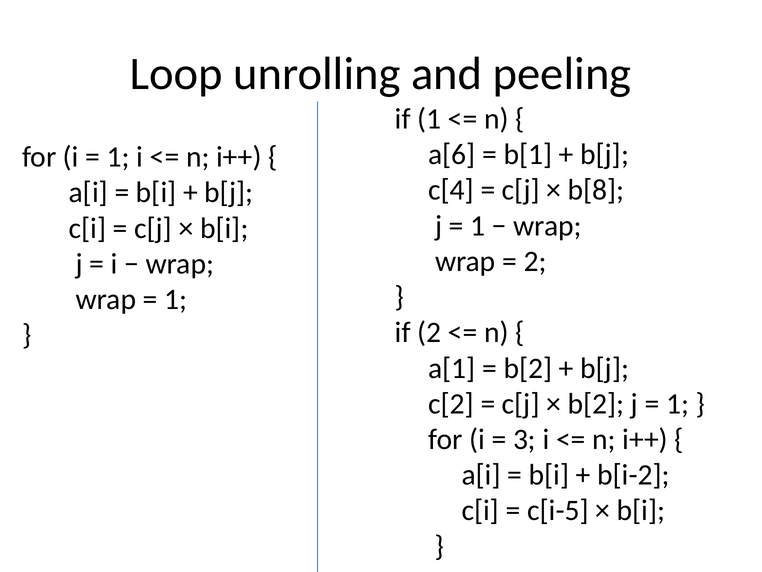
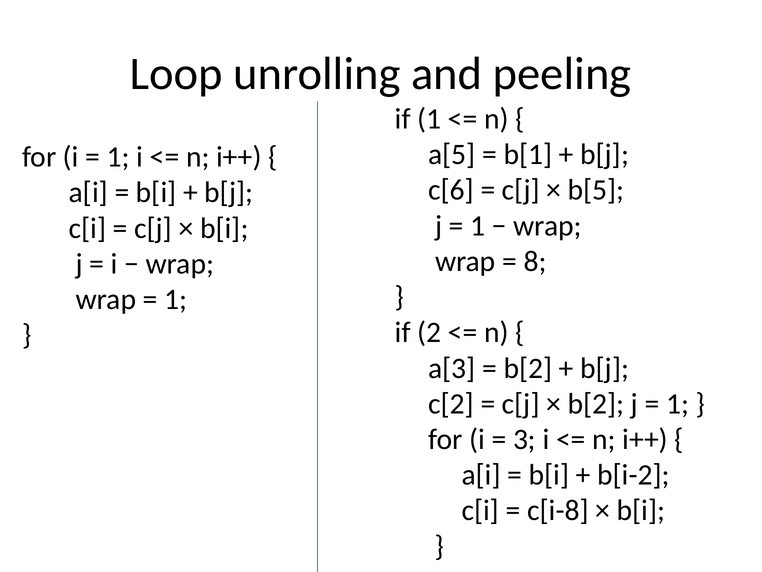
a[6: a[6 -> a[5 (452, 154)
c[4: c[4 -> c[6 (451, 190)
b[8: b[8 -> b[5 (596, 190)
2: 2 -> 8 (535, 261)
a[1: a[1 -> a[3 (452, 368)
c[i-5: c[i-5 -> c[i-8 (558, 510)
